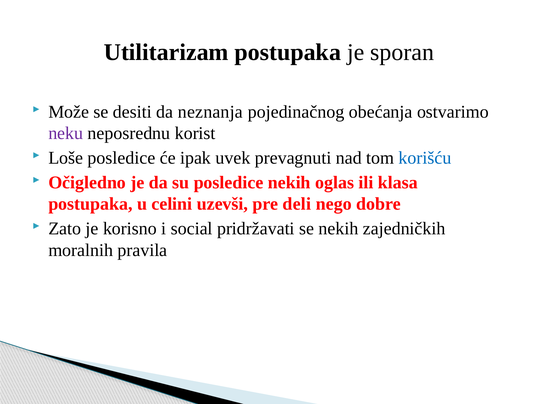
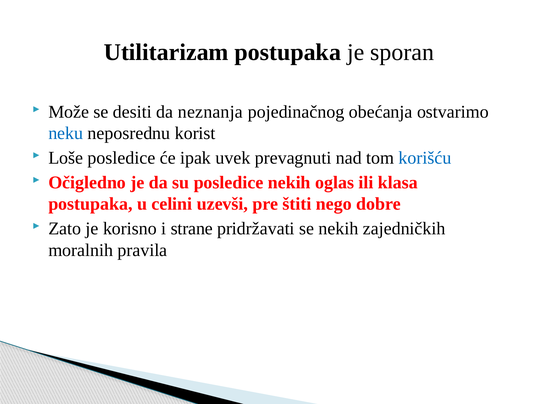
neku colour: purple -> blue (66, 133)
deli: deli -> štiti (297, 204)
social: social -> strane (192, 228)
